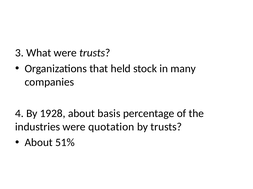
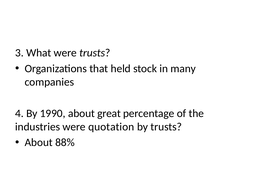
1928: 1928 -> 1990 (53, 114)
basis: basis -> great (109, 114)
51%: 51% -> 88% (65, 143)
